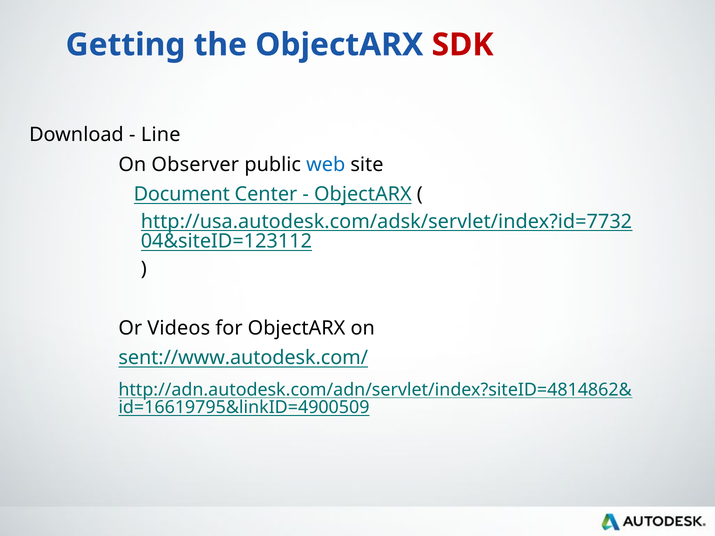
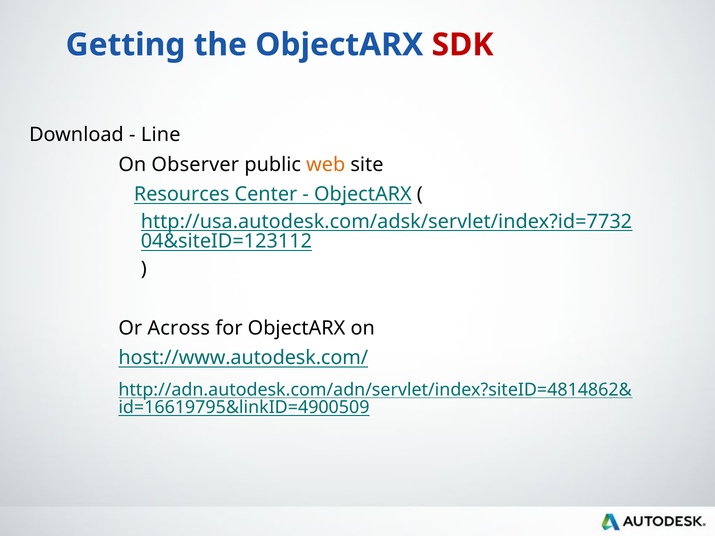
web colour: blue -> orange (326, 165)
Document: Document -> Resources (182, 194)
Videos: Videos -> Across (179, 328)
sent://www.autodesk.com/: sent://www.autodesk.com/ -> host://www.autodesk.com/ (243, 358)
